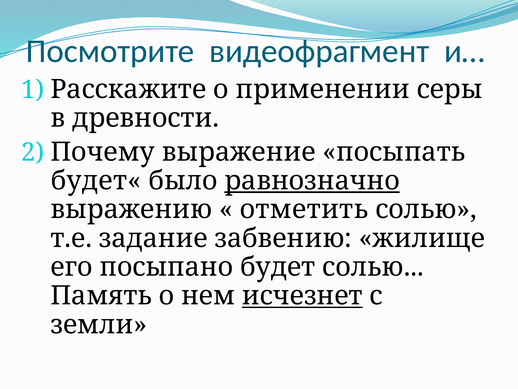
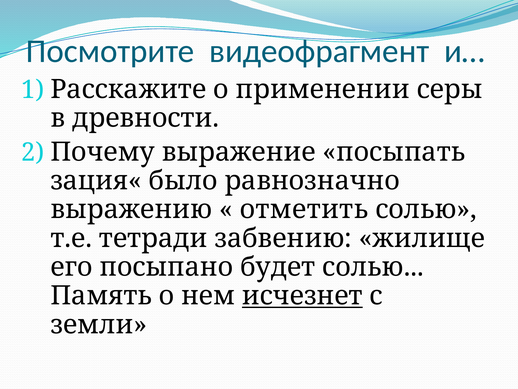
будет«: будет« -> зация« (96, 181)
равнозначно underline: present -> none (312, 181)
задание: задание -> тетради (153, 238)
